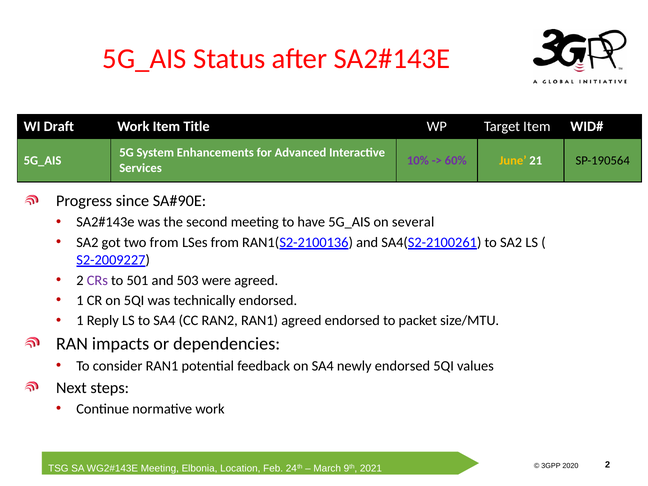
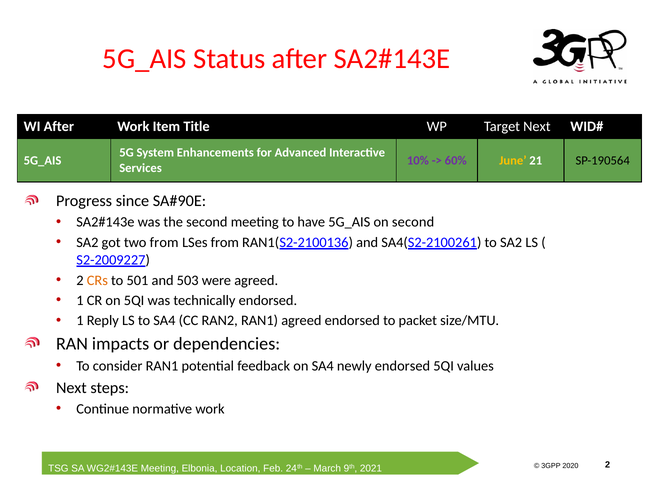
WI Draft: Draft -> After (59, 127)
Target Item: Item -> Next (537, 127)
on several: several -> second (413, 222)
CRs colour: purple -> orange (97, 280)
